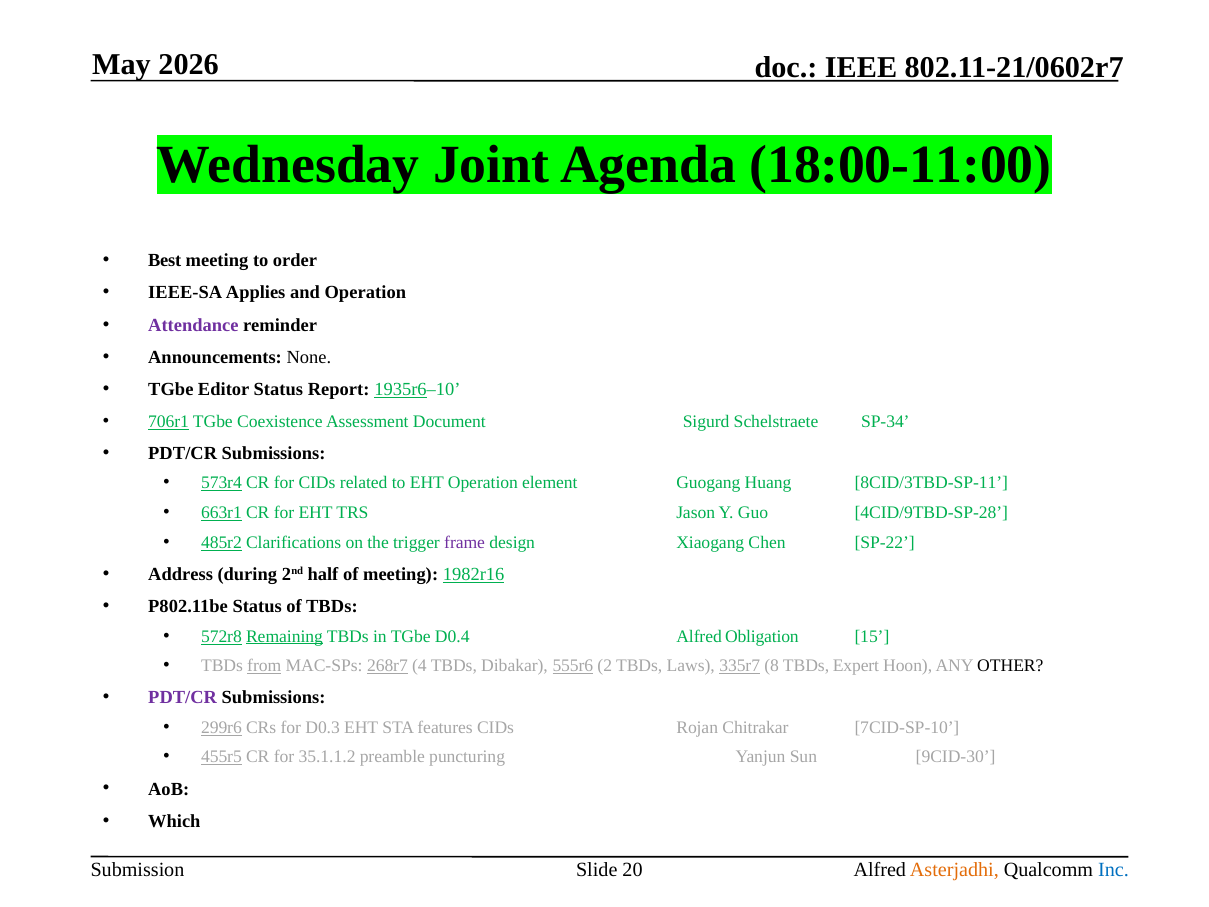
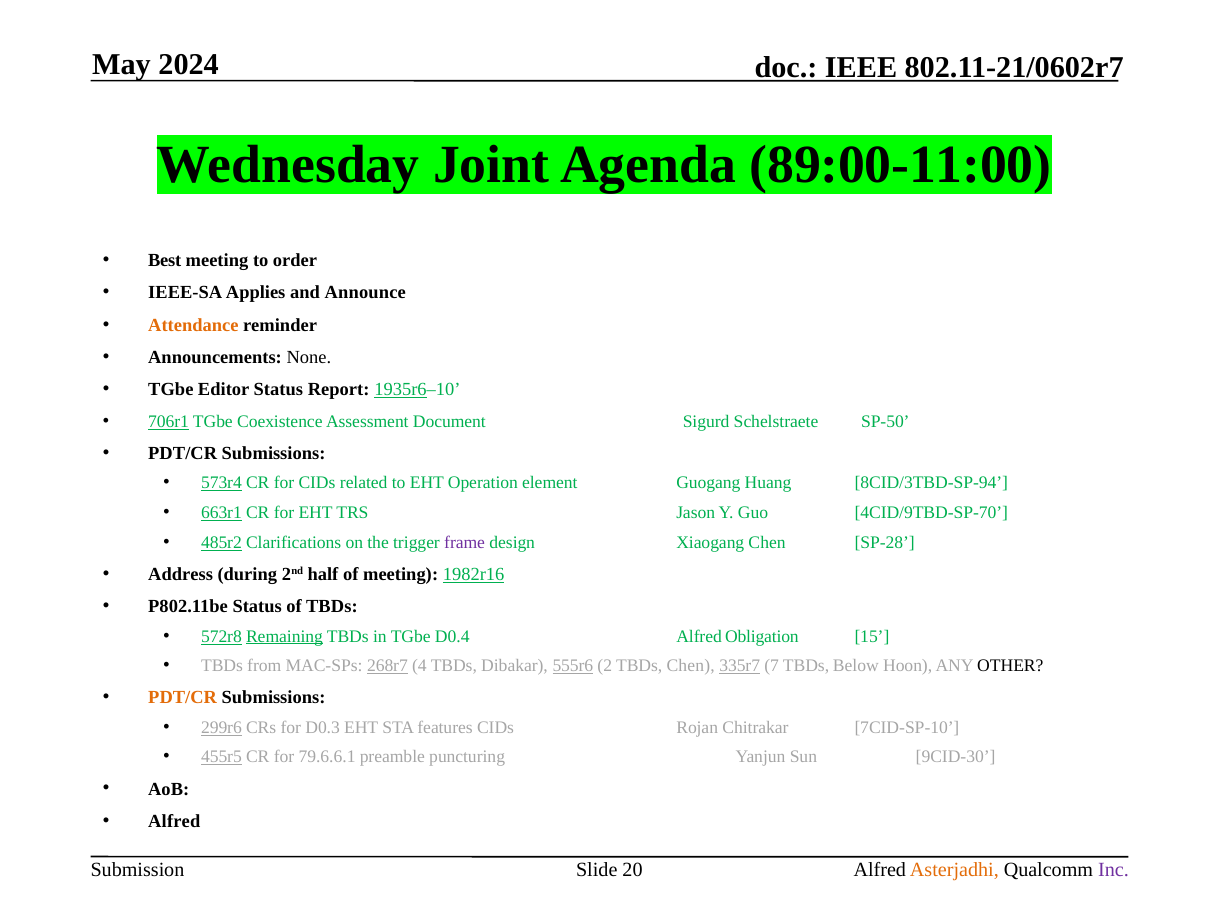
2026: 2026 -> 2024 (189, 64)
18:00-11:00: 18:00-11:00 -> 89:00-11:00 (901, 165)
and Operation: Operation -> Announce (365, 293)
Attendance colour: purple -> orange (193, 325)
SP-34: SP-34 -> SP-50 (885, 421)
8CID/3TBD-SP-11: 8CID/3TBD-SP-11 -> 8CID/3TBD-SP-94 (931, 483)
4CID/9TBD-SP-28: 4CID/9TBD-SP-28 -> 4CID/9TBD-SP-70 (931, 513)
SP-22: SP-22 -> SP-28 (885, 542)
from underline: present -> none (264, 666)
TBDs Laws: Laws -> Chen (691, 666)
8: 8 -> 7 (772, 666)
Expert: Expert -> Below (856, 666)
PDT/CR colour: purple -> orange (183, 697)
35.1.1.2: 35.1.1.2 -> 79.6.6.1 (327, 757)
Which: Which -> Alfred (174, 821)
Inc colour: blue -> purple (1114, 870)
